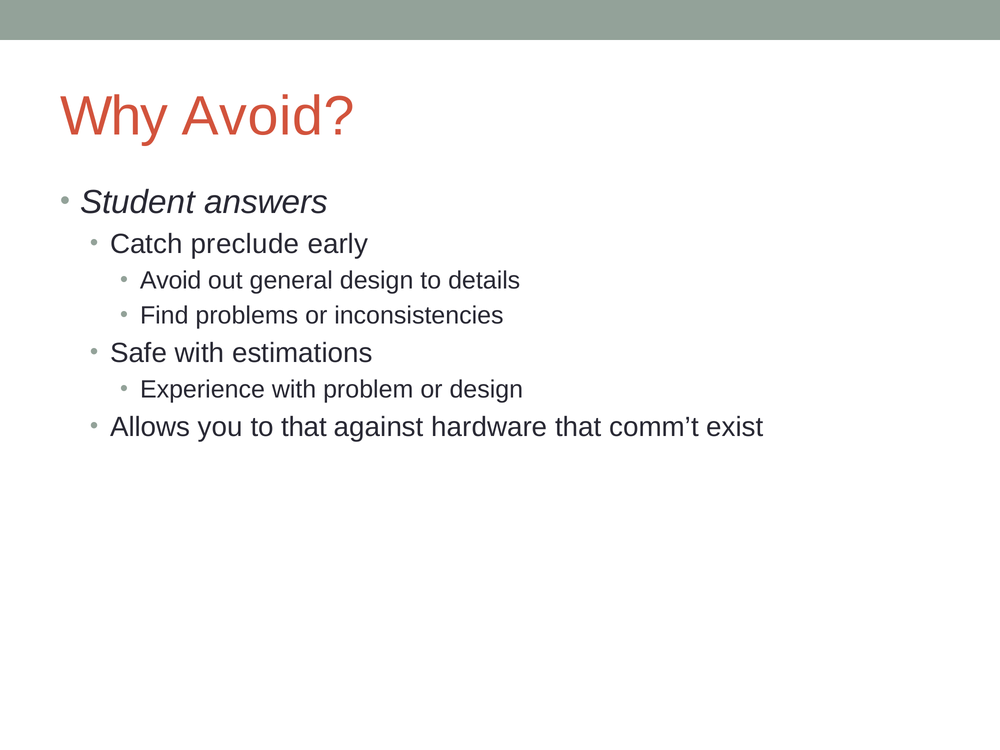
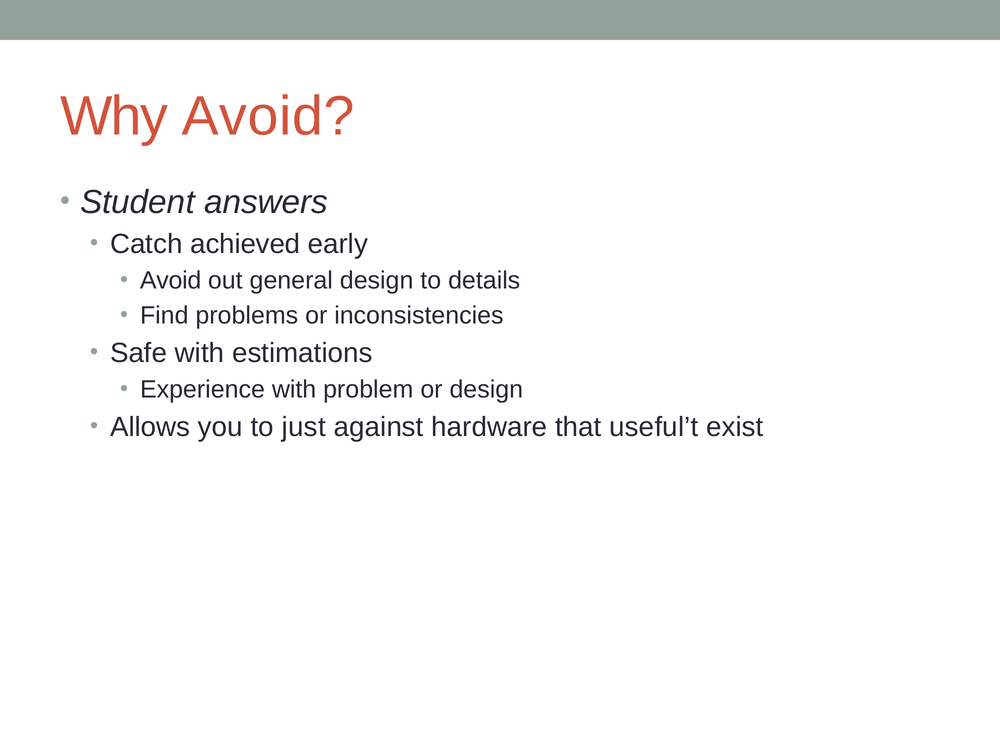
preclude: preclude -> achieved (245, 244)
to that: that -> just (304, 427)
comm’t: comm’t -> useful’t (654, 427)
